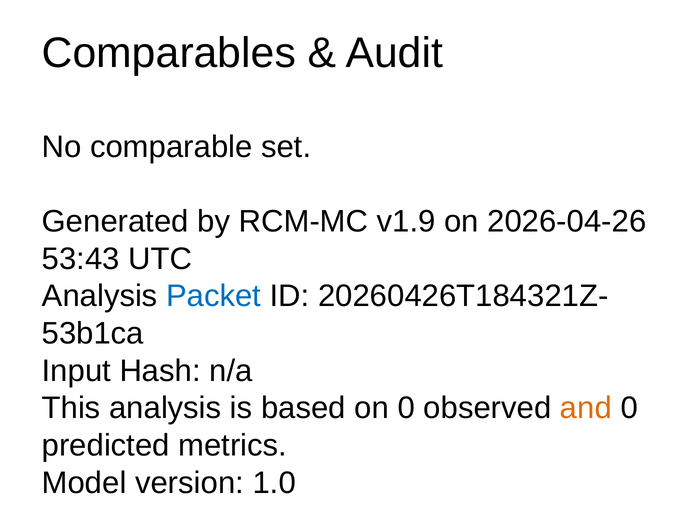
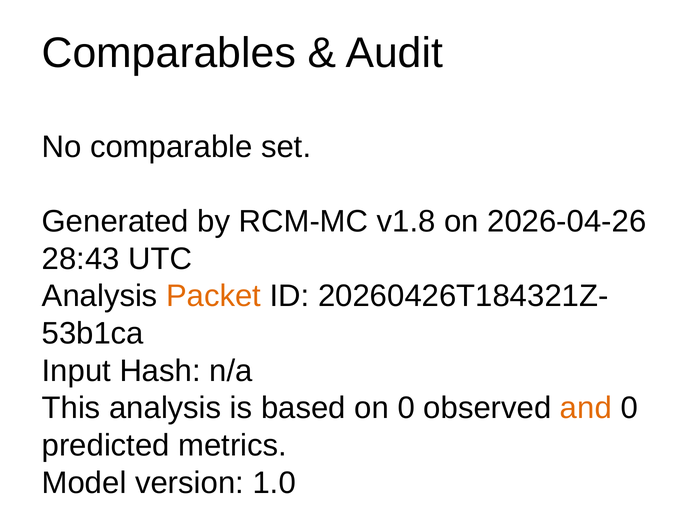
v1.9: v1.9 -> v1.8 (406, 221)
53:43: 53:43 -> 28:43 (81, 258)
Packet colour: blue -> orange (214, 296)
